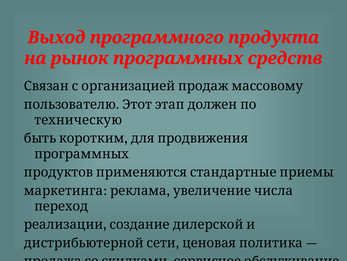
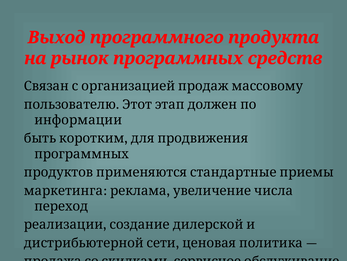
техническую: техническую -> информации (78, 120)
